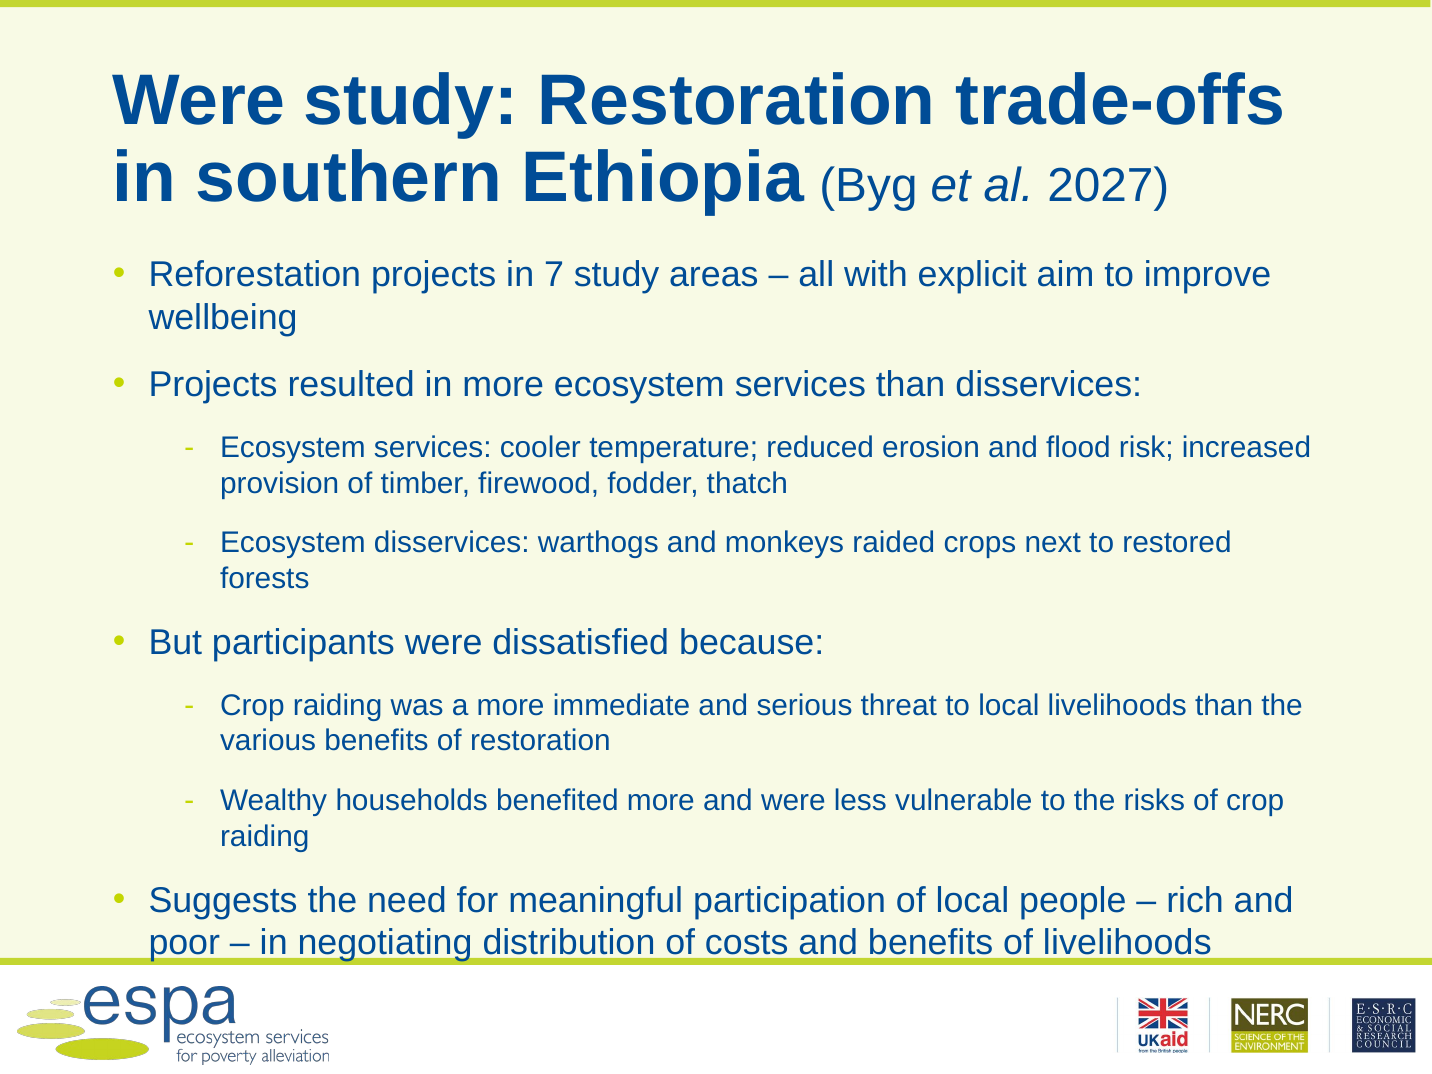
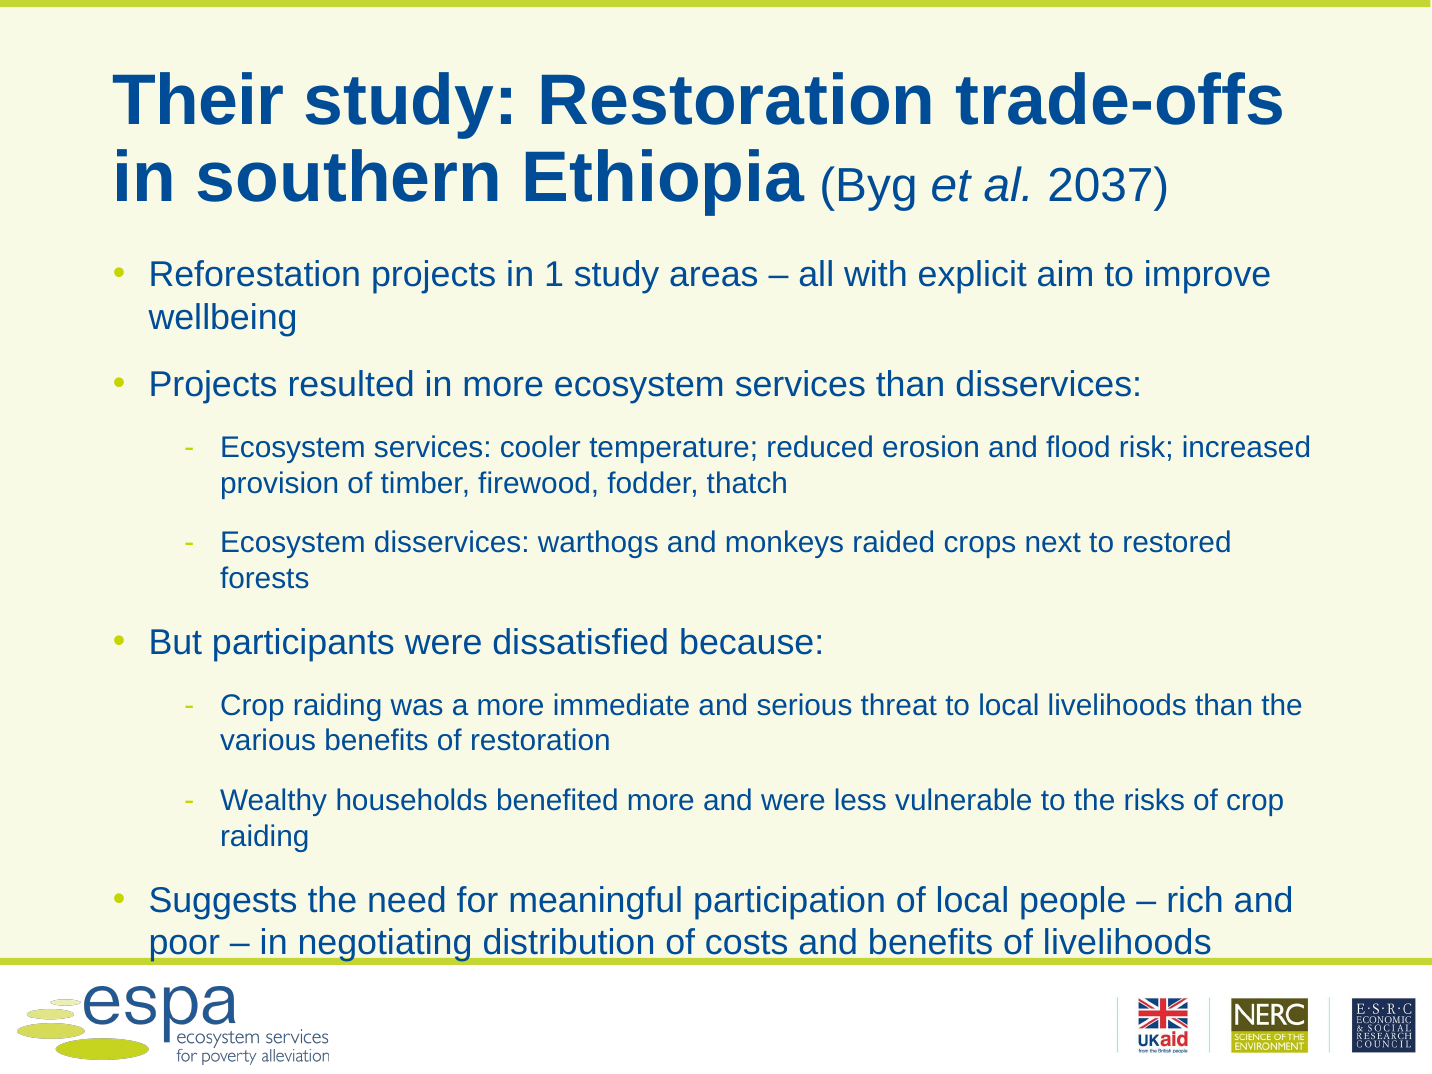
Were: Were -> Their (199, 101)
2027: 2027 -> 2037 (1108, 186)
7: 7 -> 1 (554, 275)
